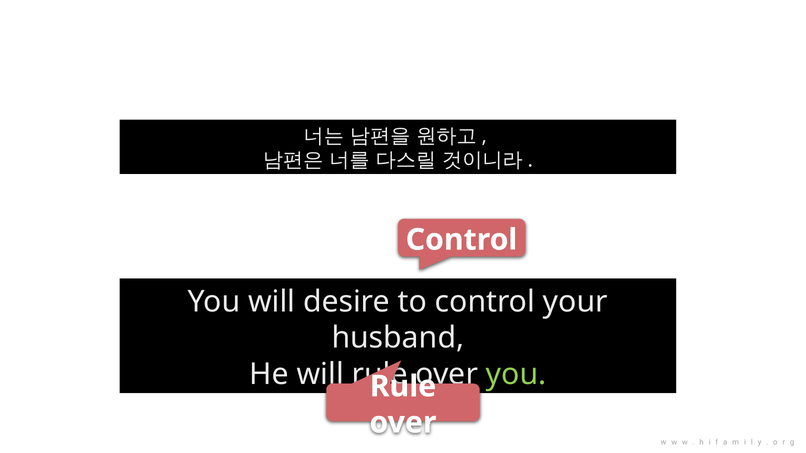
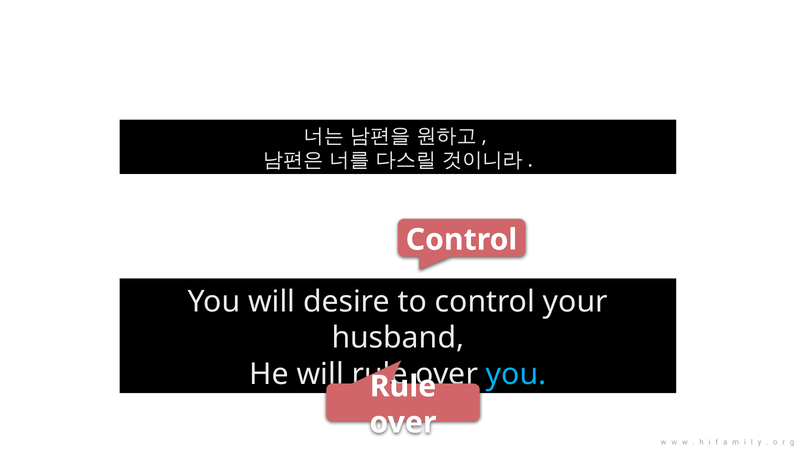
you colour: light green -> light blue (516, 374)
